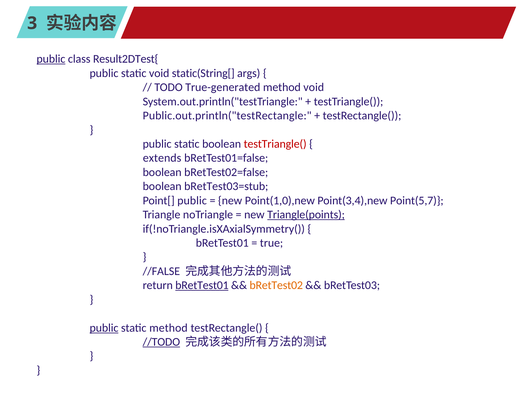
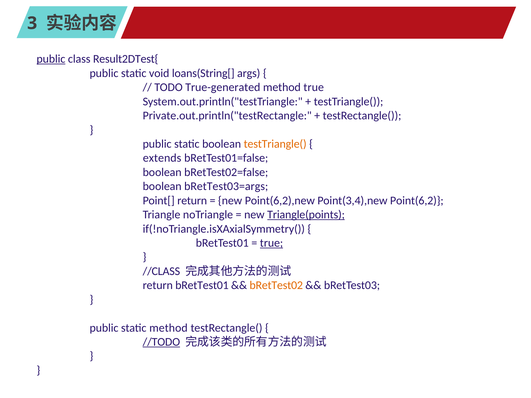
static(String[: static(String[ -> loans(String[ (203, 73)
method void: void -> true (314, 87)
Public.out.println("testRectangle: Public.out.println("testRectangle -> Private.out.println("testRectangle (227, 116)
testTriangle( colour: red -> orange (275, 144)
bRetTest03=stub: bRetTest03=stub -> bRetTest03=args (226, 186)
Point[ public: public -> return (192, 201)
Point(1,0),new: Point(1,0),new -> Point(6,2),new (280, 201)
Point(5,7: Point(5,7 -> Point(6,2 (417, 201)
true underline: none -> present (272, 243)
//FALSE: //FALSE -> //CLASS (161, 271)
bRetTest01 underline: present -> none (202, 286)
public underline: present -> none (104, 328)
